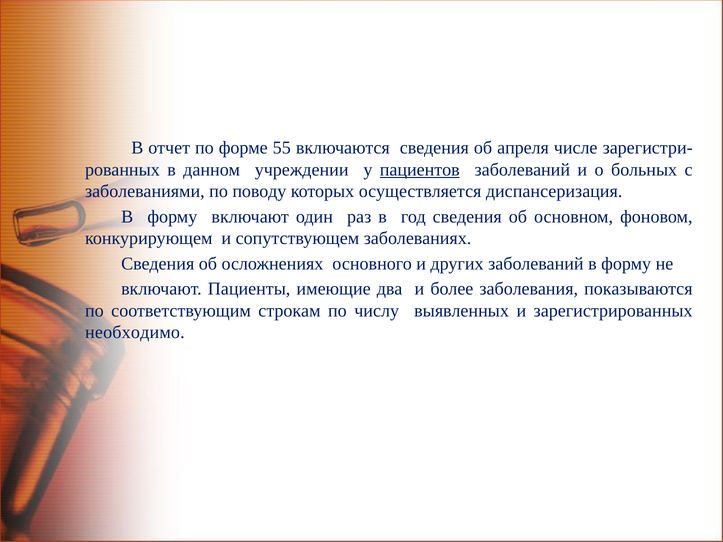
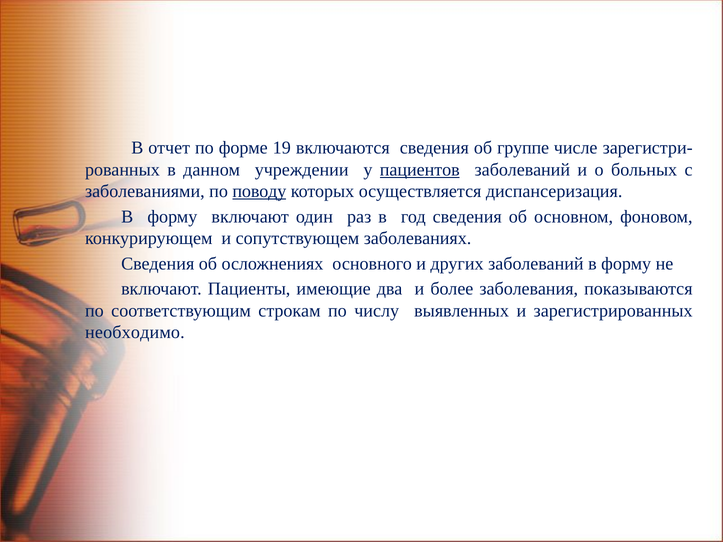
55: 55 -> 19 (282, 148)
апреля: апреля -> группе (523, 148)
поводу underline: none -> present (259, 191)
